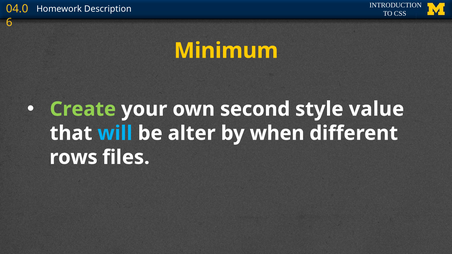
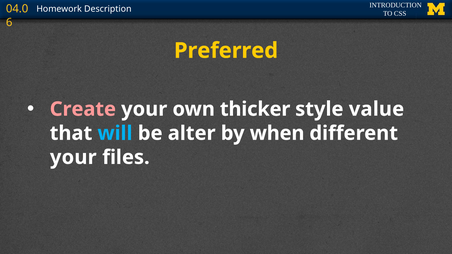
Minimum: Minimum -> Preferred (226, 51)
Create colour: light green -> pink (83, 109)
second: second -> thicker (255, 109)
rows: rows -> your (73, 157)
